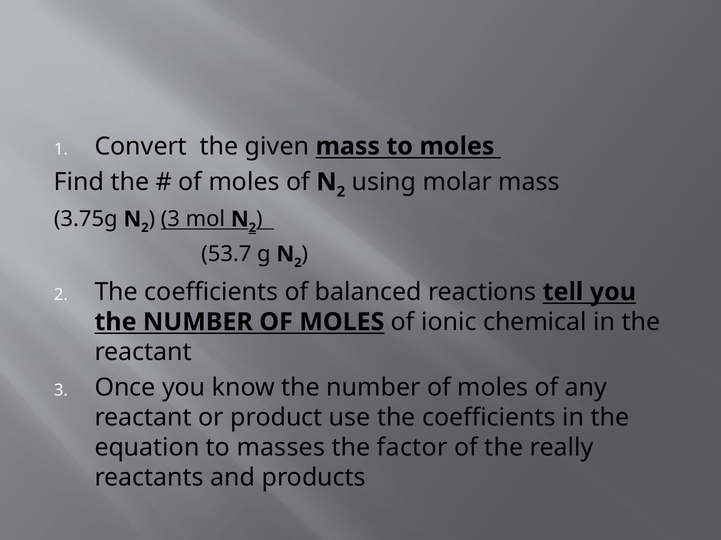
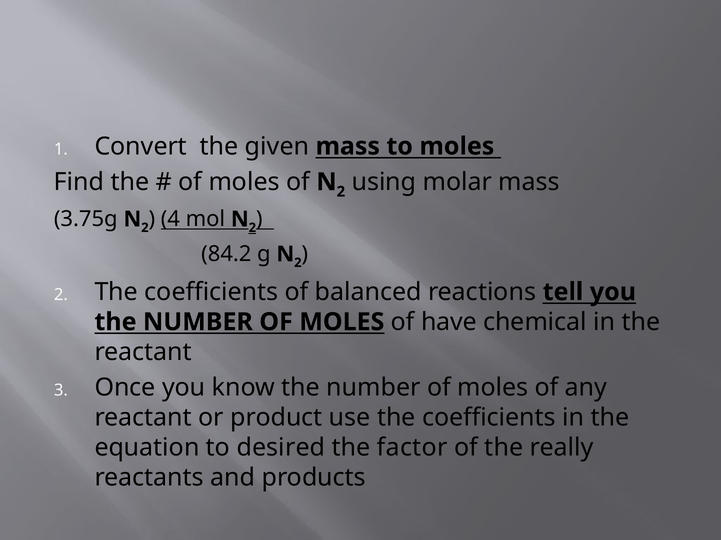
3: 3 -> 4 (170, 219)
53.7: 53.7 -> 84.2 (226, 254)
ionic: ionic -> have (449, 322)
masses: masses -> desired (281, 448)
